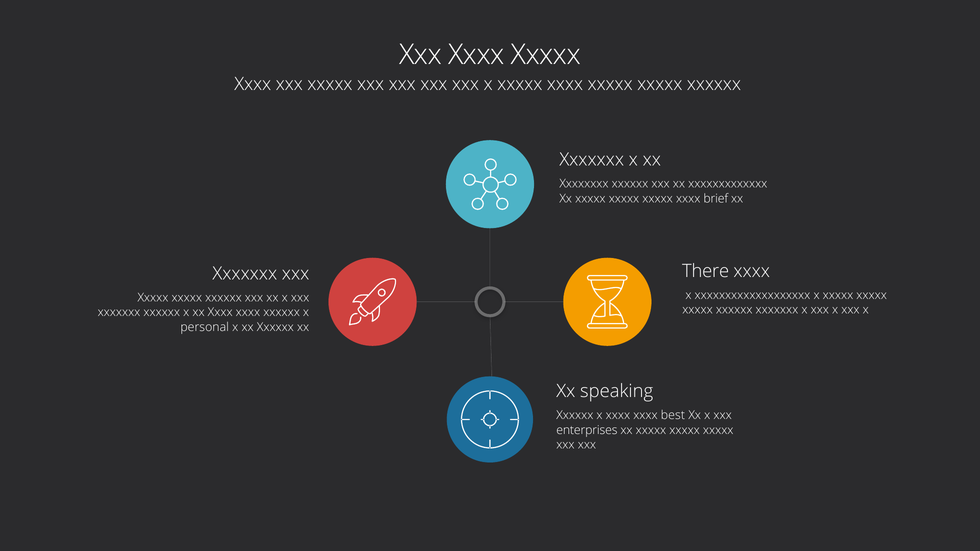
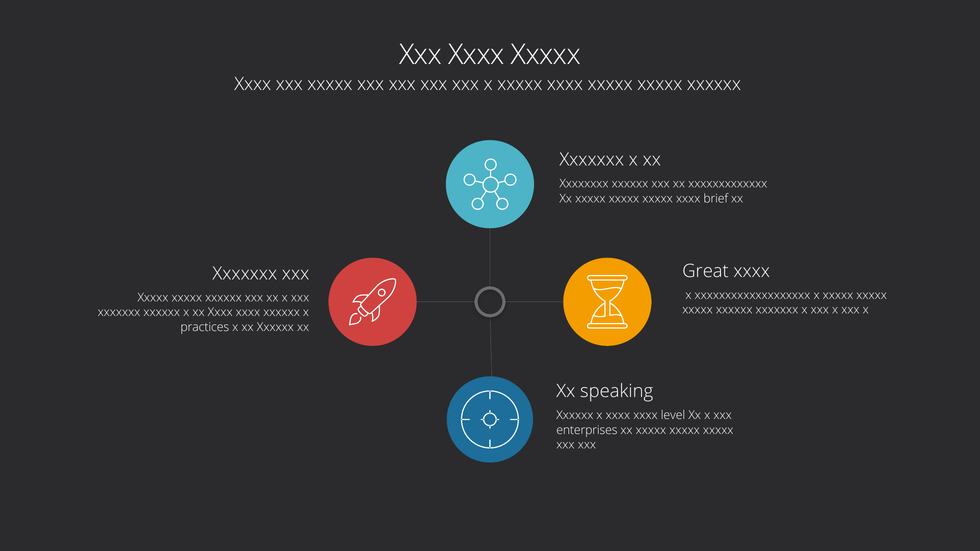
There: There -> Great (706, 271)
personal: personal -> practices (205, 327)
best: best -> level (673, 416)
